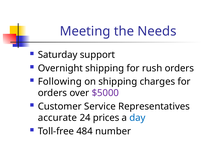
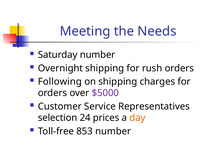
Saturday support: support -> number (98, 55)
accurate: accurate -> selection (58, 117)
day colour: blue -> orange (137, 117)
484: 484 -> 853 (85, 131)
